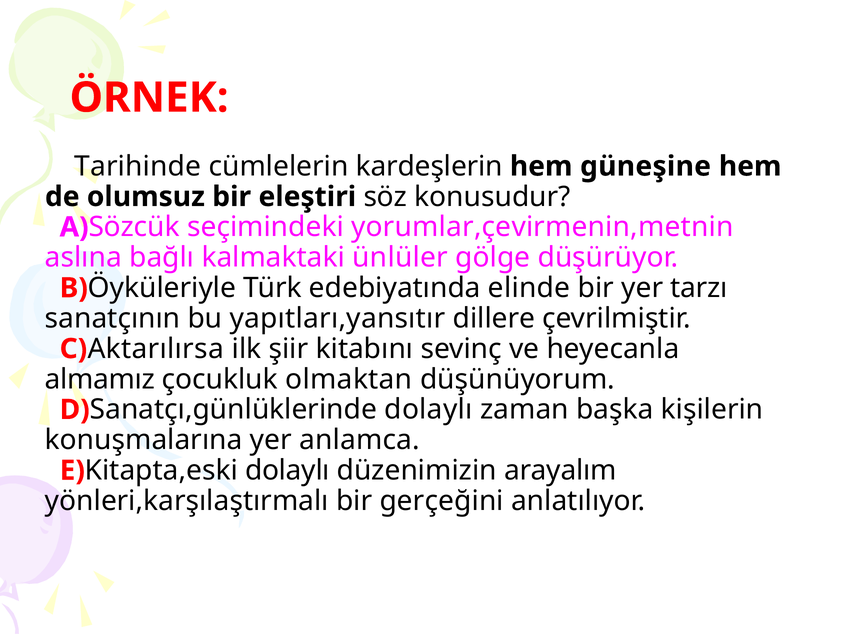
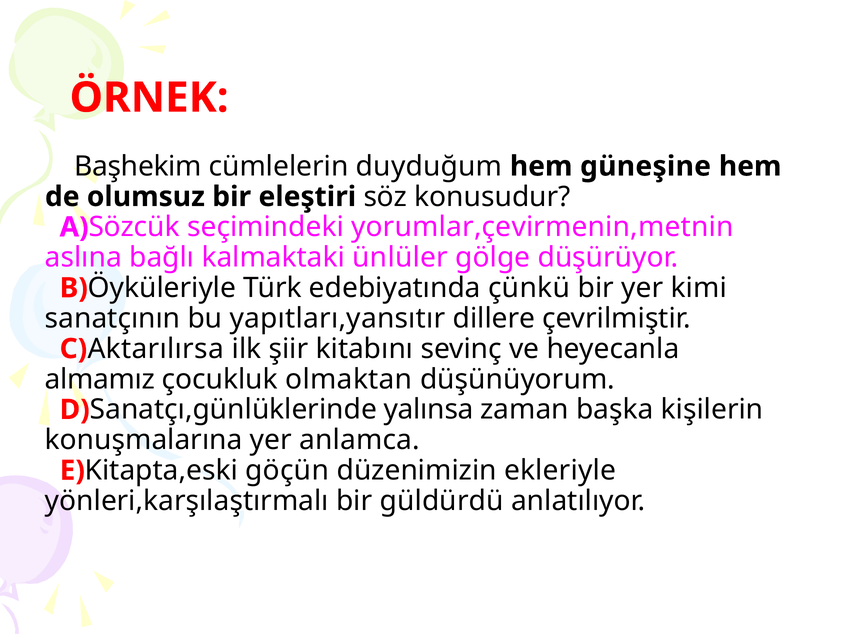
Tarihinde: Tarihinde -> Başhekim (138, 166)
kardeşlerin: kardeşlerin -> duyduğum (429, 166)
elinde: elinde -> çünkü (529, 288)
tarzı: tarzı -> kimi (699, 288)
dolaylı: dolaylı -> yalınsa (429, 410)
dolaylı: dolaylı -> göçün (287, 470)
arayalım: arayalım -> ekleriyle (560, 470)
gerçeğini: gerçeğini -> güldürdü (442, 501)
